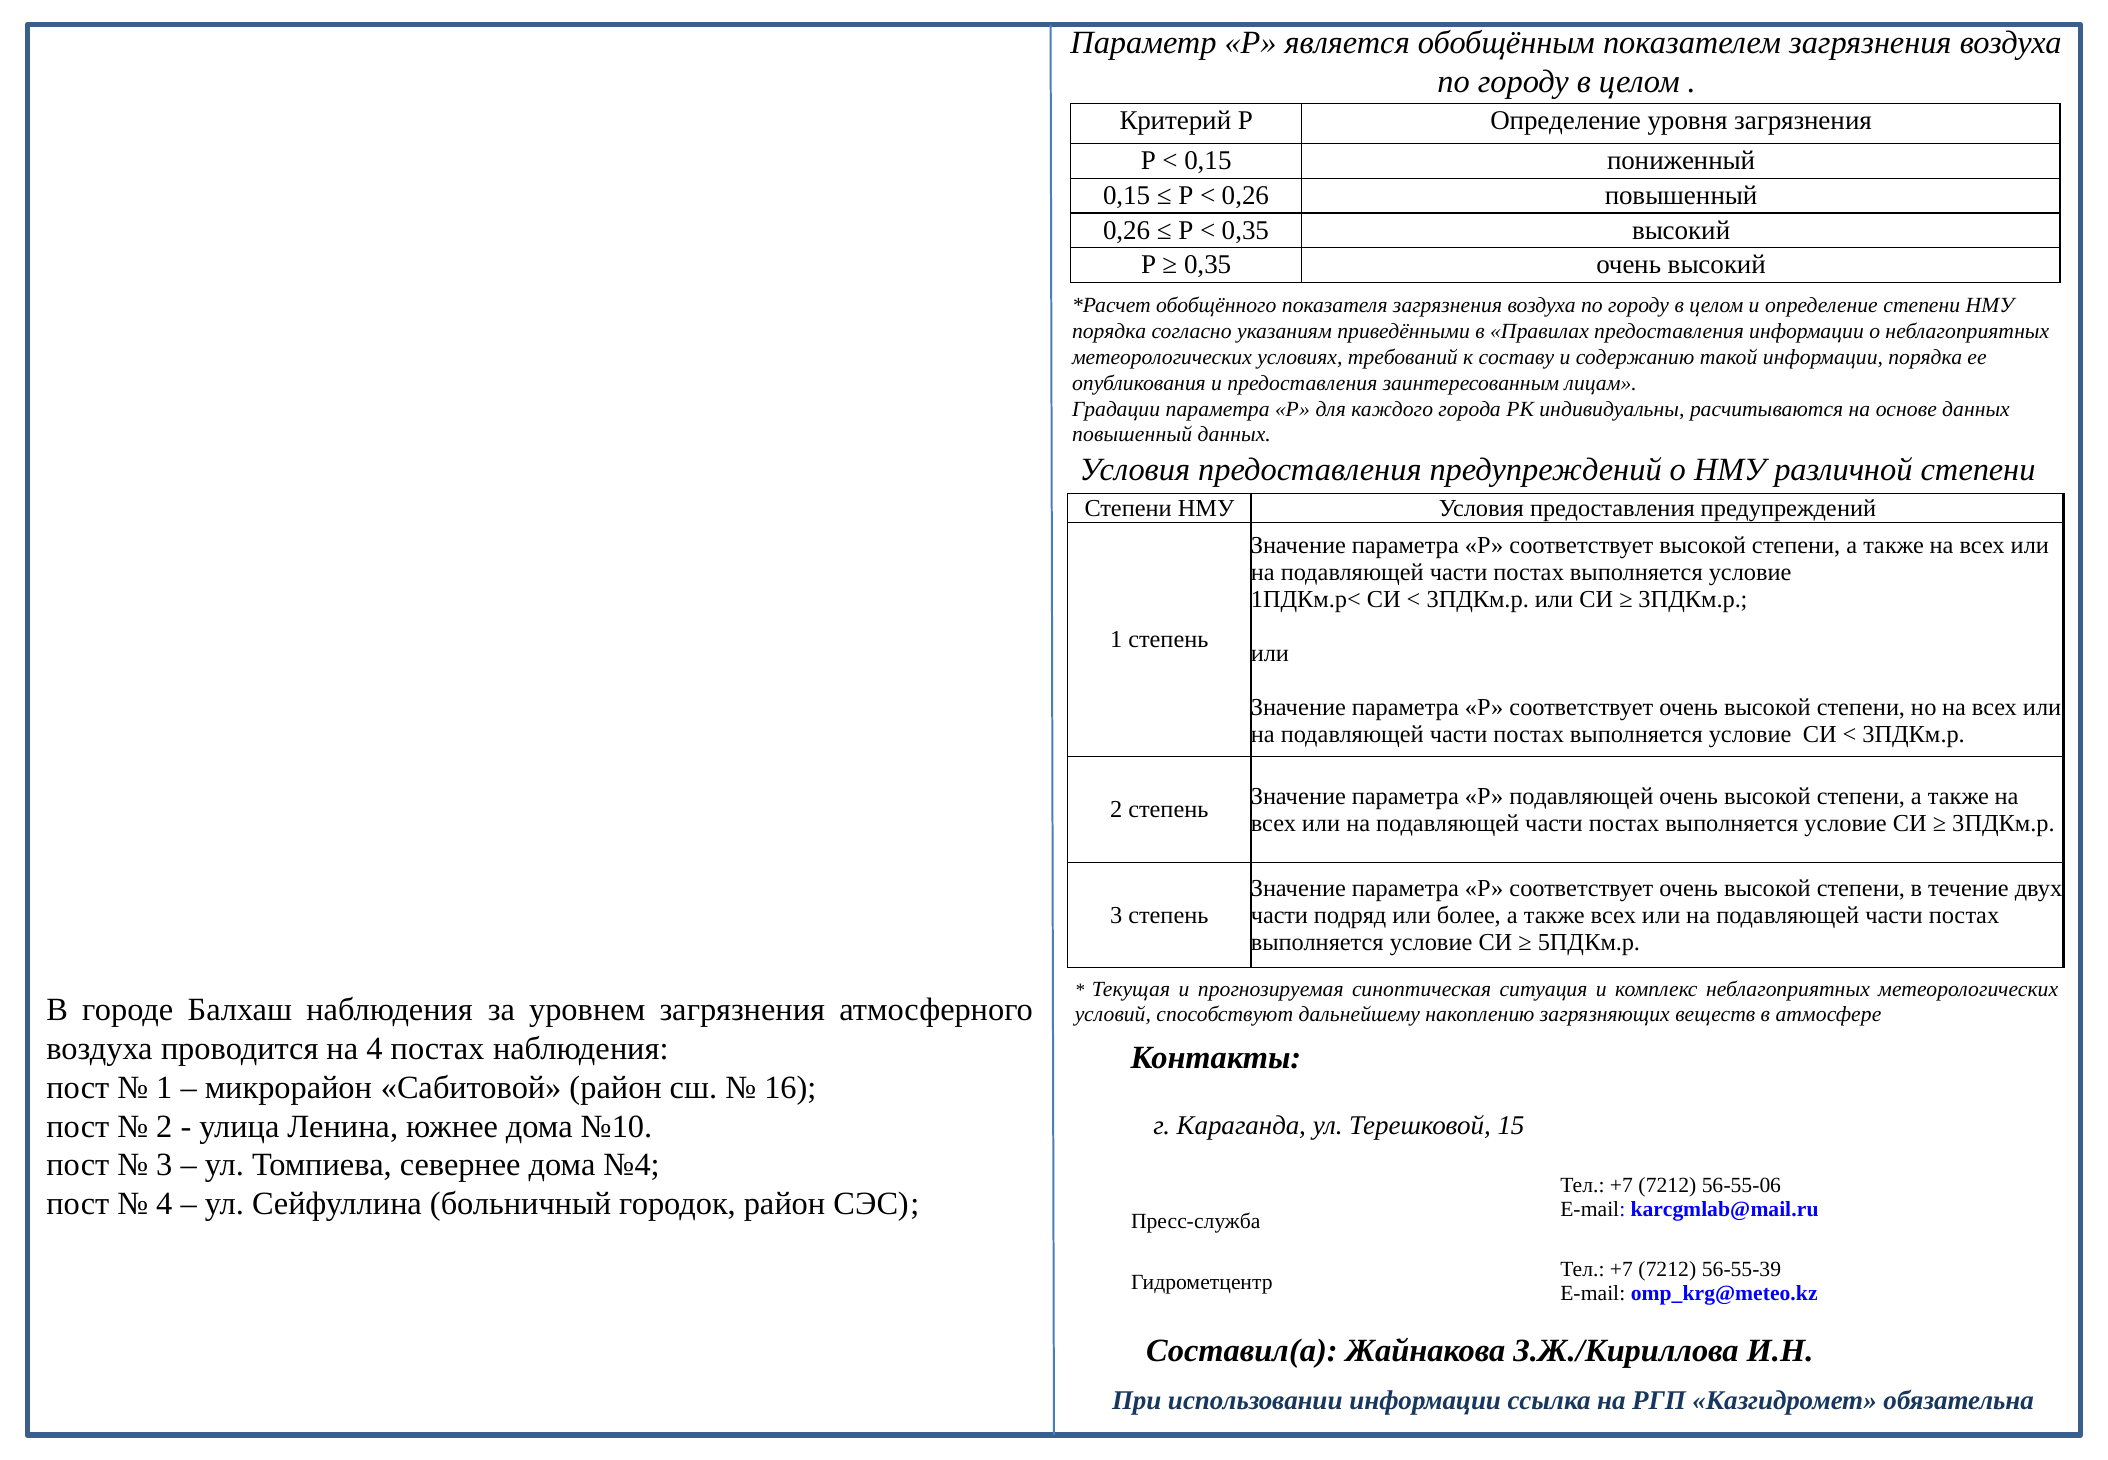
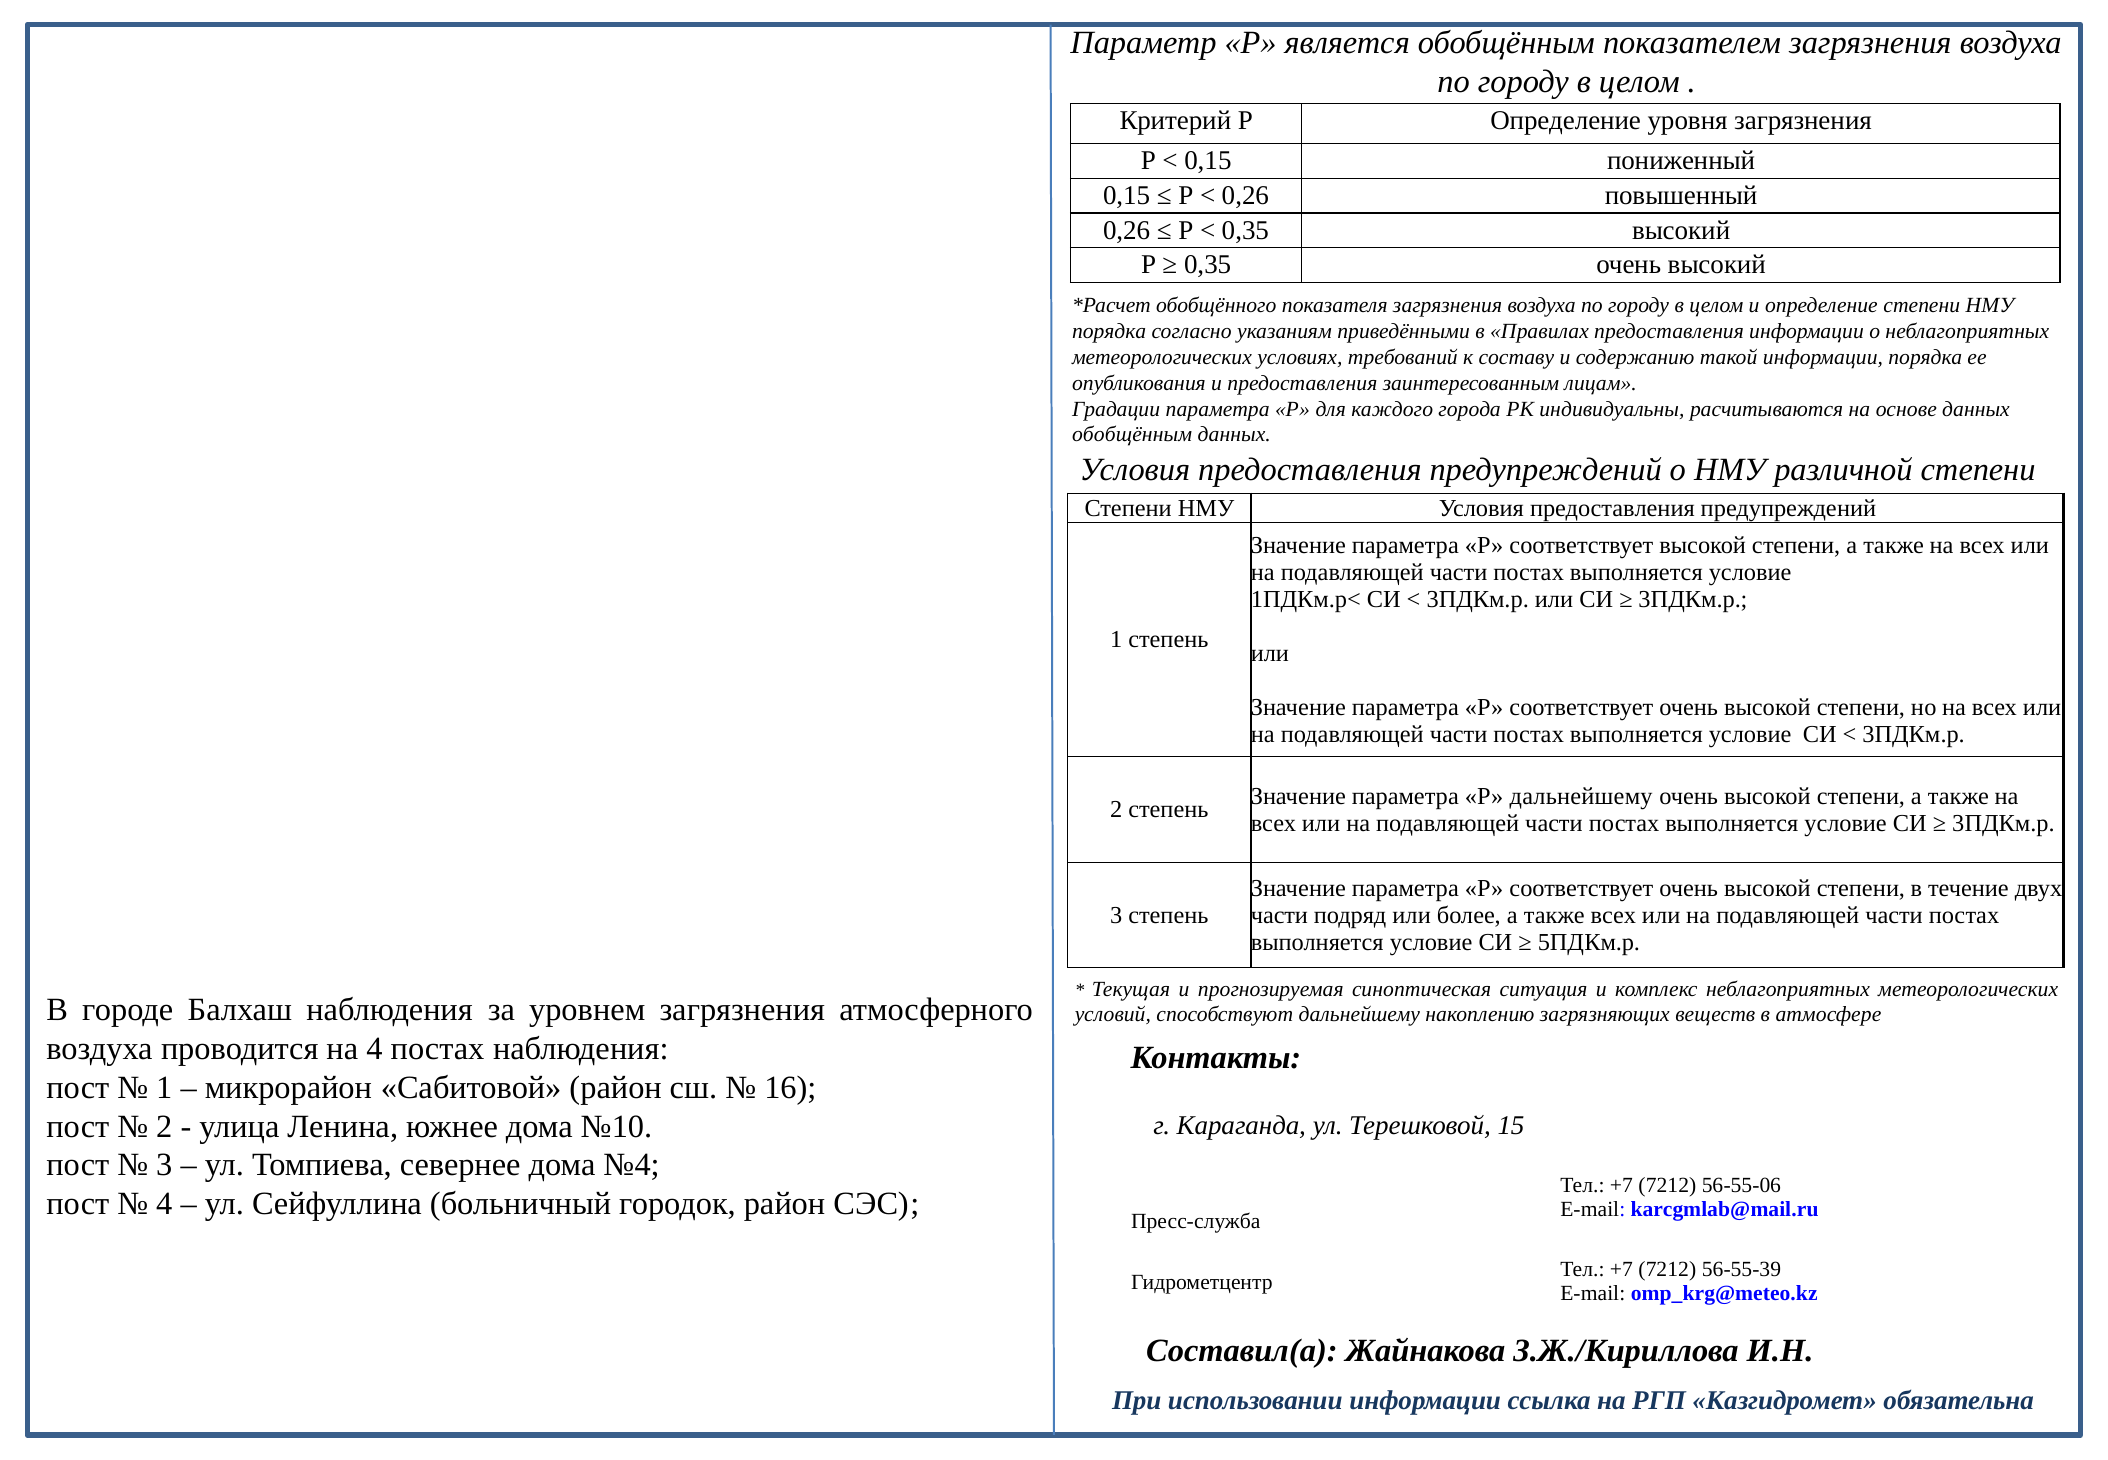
повышенный: повышенный -> обобщённым (1132, 435)
Р подавляющей: подавляющей -> дальнейшему (1581, 796)
